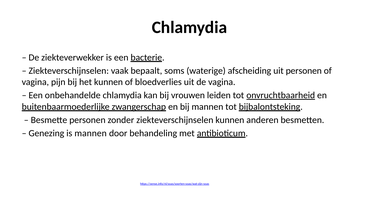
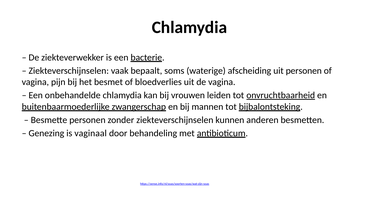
het kunnen: kunnen -> besmet (108, 82)
is mannen: mannen -> vaginaal (91, 133)
